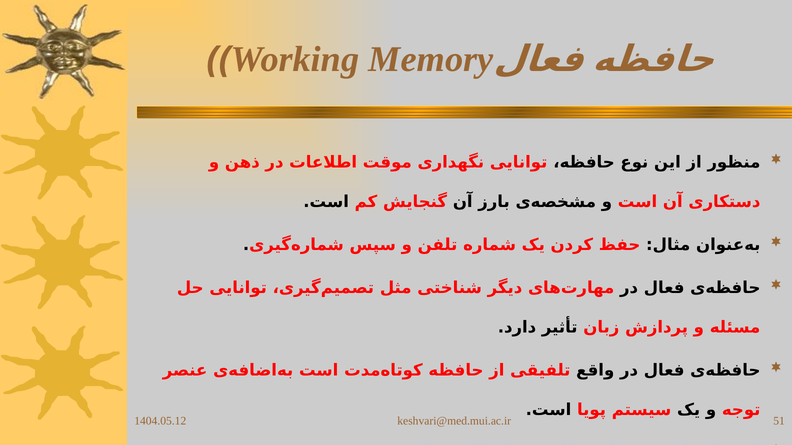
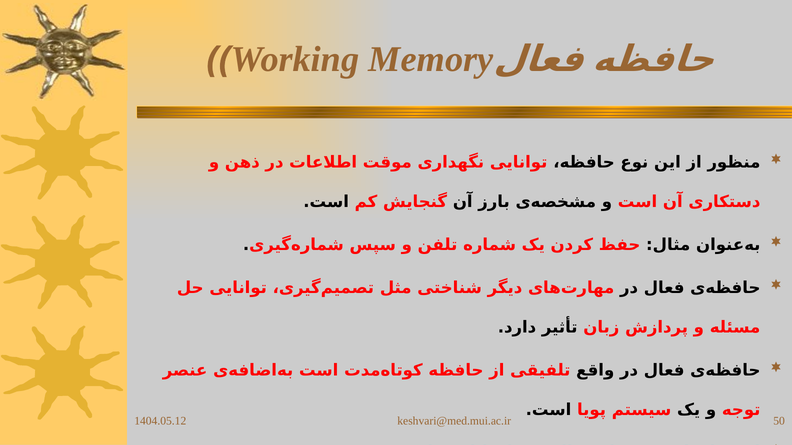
51: 51 -> 50 (779, 422)
